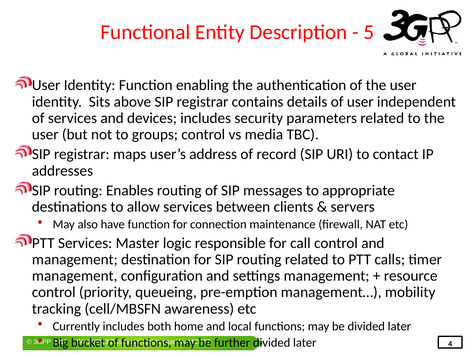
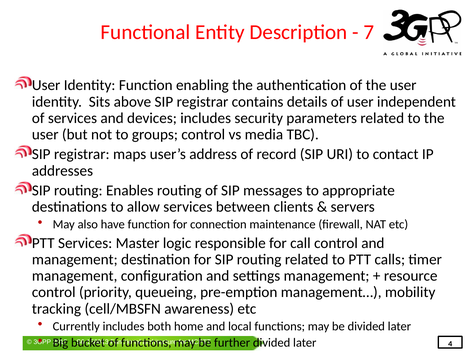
5: 5 -> 7 (369, 32)
